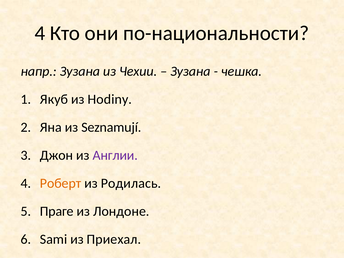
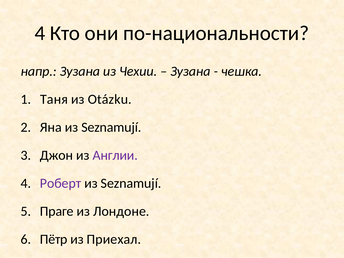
Якуб: Якуб -> Таня (54, 99)
Hodiny: Hodiny -> Otázku (110, 99)
Роберт colour: orange -> purple (61, 183)
Родилась: Родилась -> Seznamují (131, 183)
Sami: Sami -> Пётр (54, 239)
